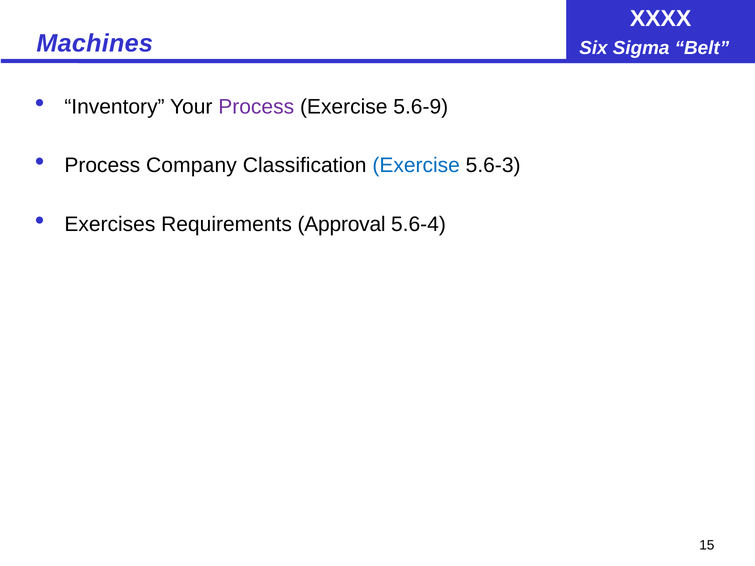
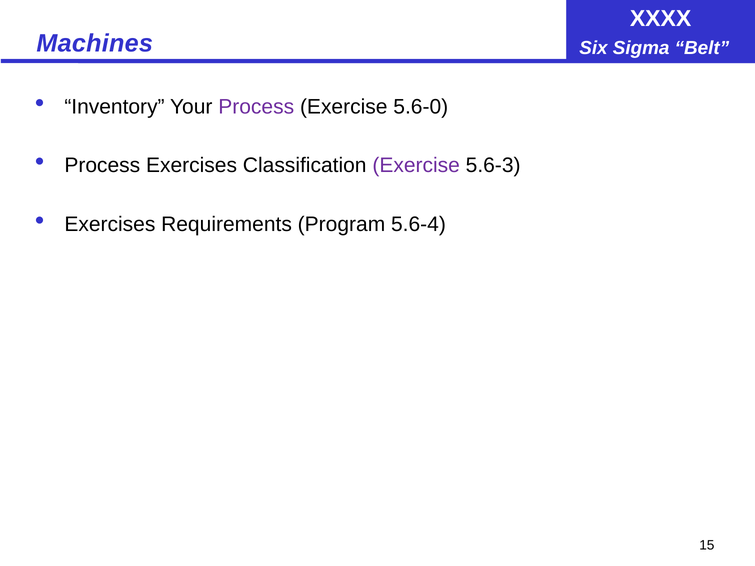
5.6-9: 5.6-9 -> 5.6-0 (421, 107)
Process Company: Company -> Exercises (192, 165)
Exercise colour: blue -> purple (416, 165)
Approval: Approval -> Program (341, 224)
